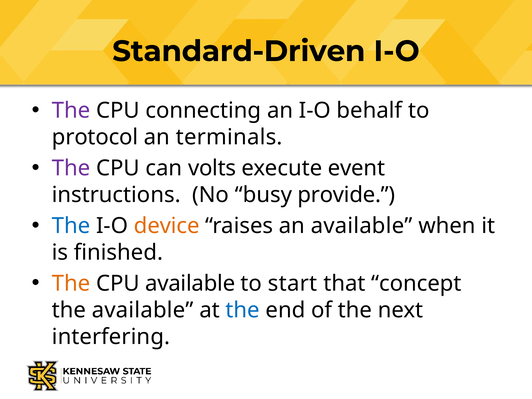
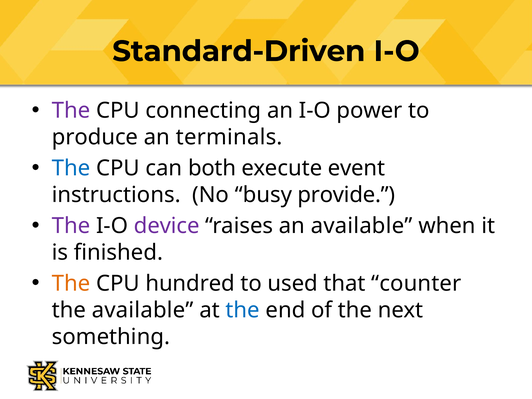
behalf: behalf -> power (369, 111)
protocol: protocol -> produce (95, 137)
The colour: purple -> blue (71, 168)
volts: volts -> both (212, 168)
The colour: blue -> purple (71, 226)
device colour: orange -> purple (167, 226)
CPU available: available -> hundred (190, 284)
start: start -> used (293, 284)
concept: concept -> counter (416, 284)
interfering: interfering -> something (111, 337)
